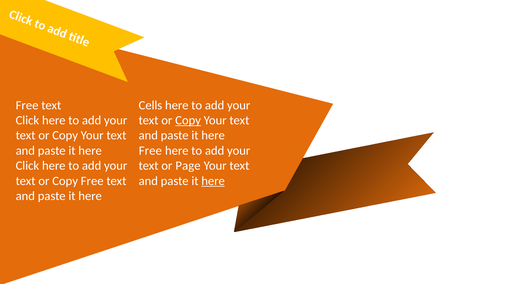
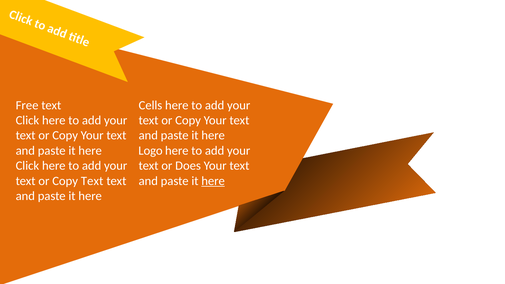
Copy underline: present -> none (188, 120)
Free: Free -> Logo (150, 151)
Page: Page -> Does (188, 166)
Copy Free: Free -> Text (92, 181)
